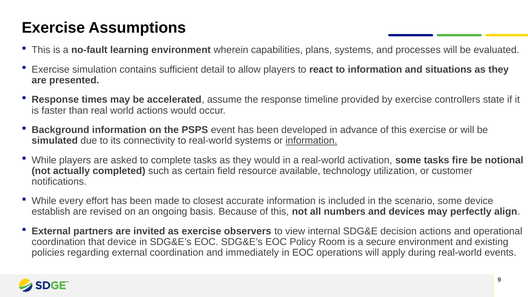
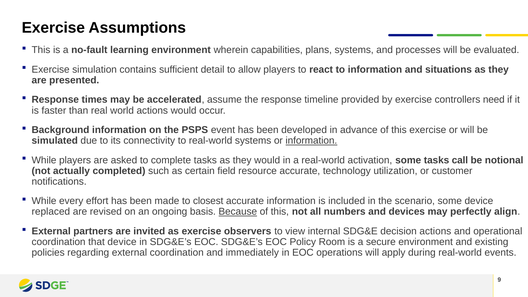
state: state -> need (494, 100)
fire: fire -> call (460, 160)
resource available: available -> accurate (300, 171)
establish: establish -> replaced (51, 212)
Because underline: none -> present (238, 212)
